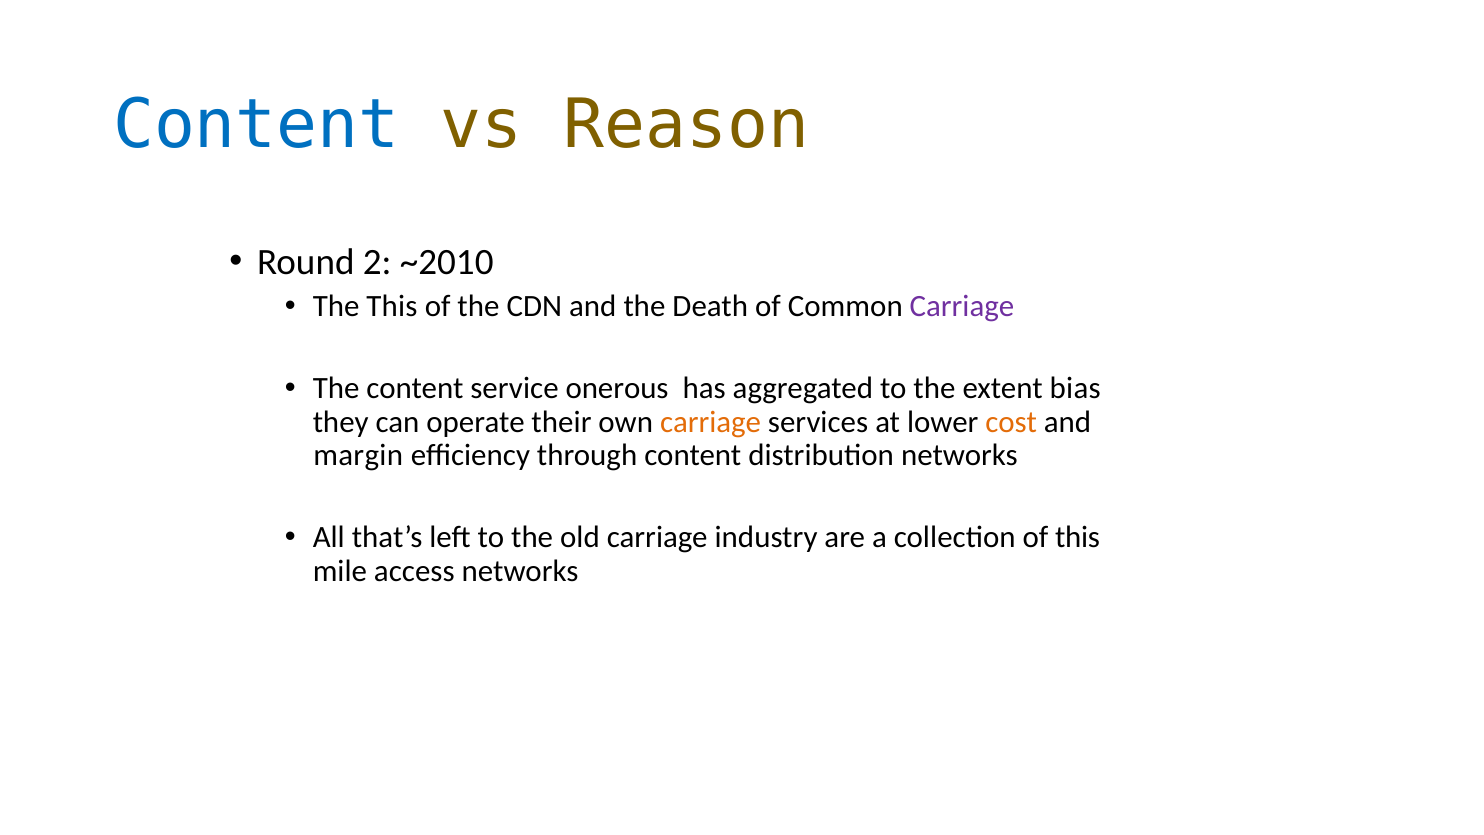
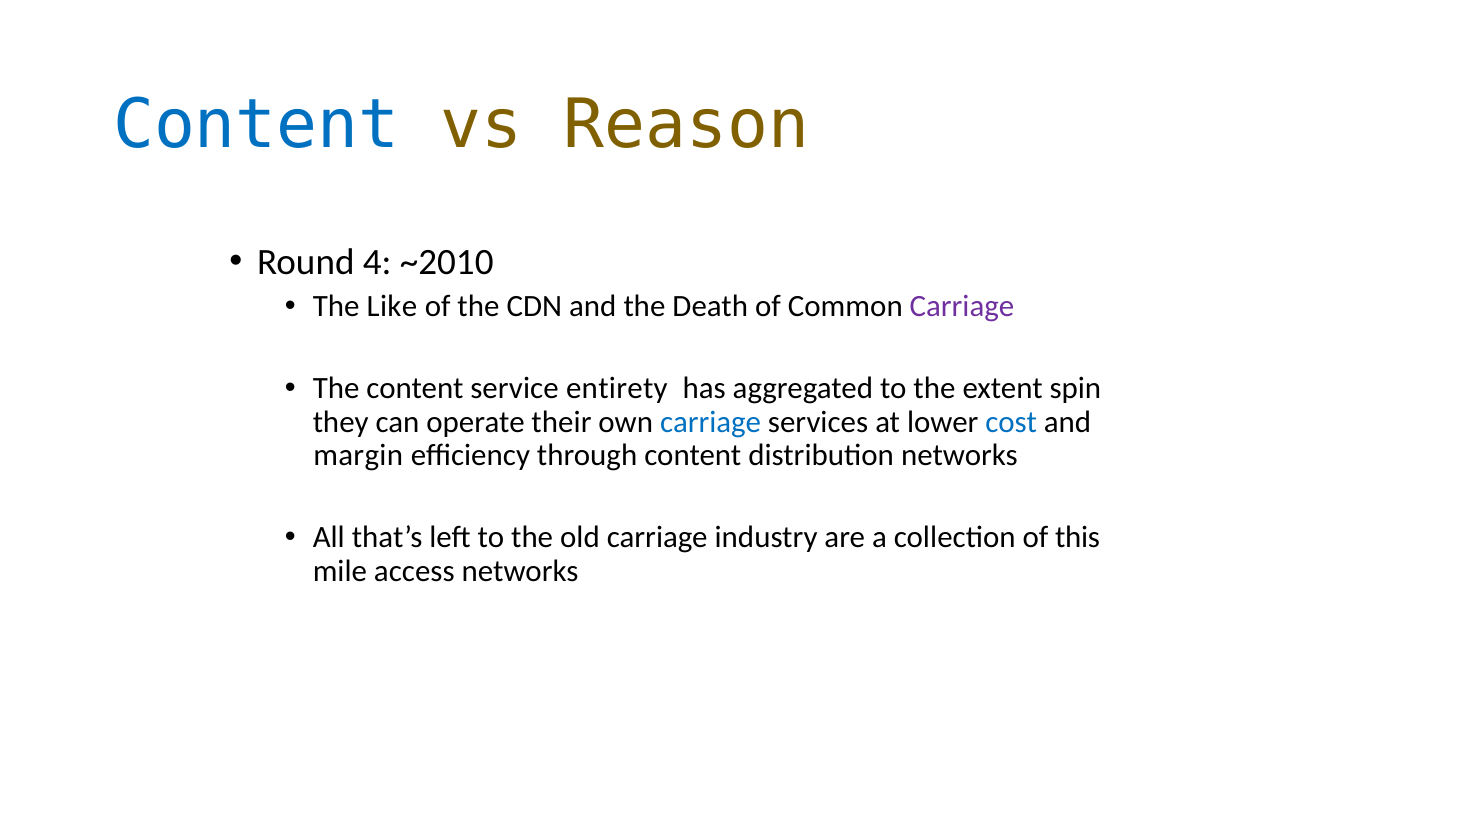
2: 2 -> 4 (377, 262)
The This: This -> Like (392, 306)
onerous: onerous -> entirety (617, 389)
bias: bias -> spin (1075, 389)
carriage colour: orange -> blue (711, 422)
cost colour: orange -> blue (1011, 422)
